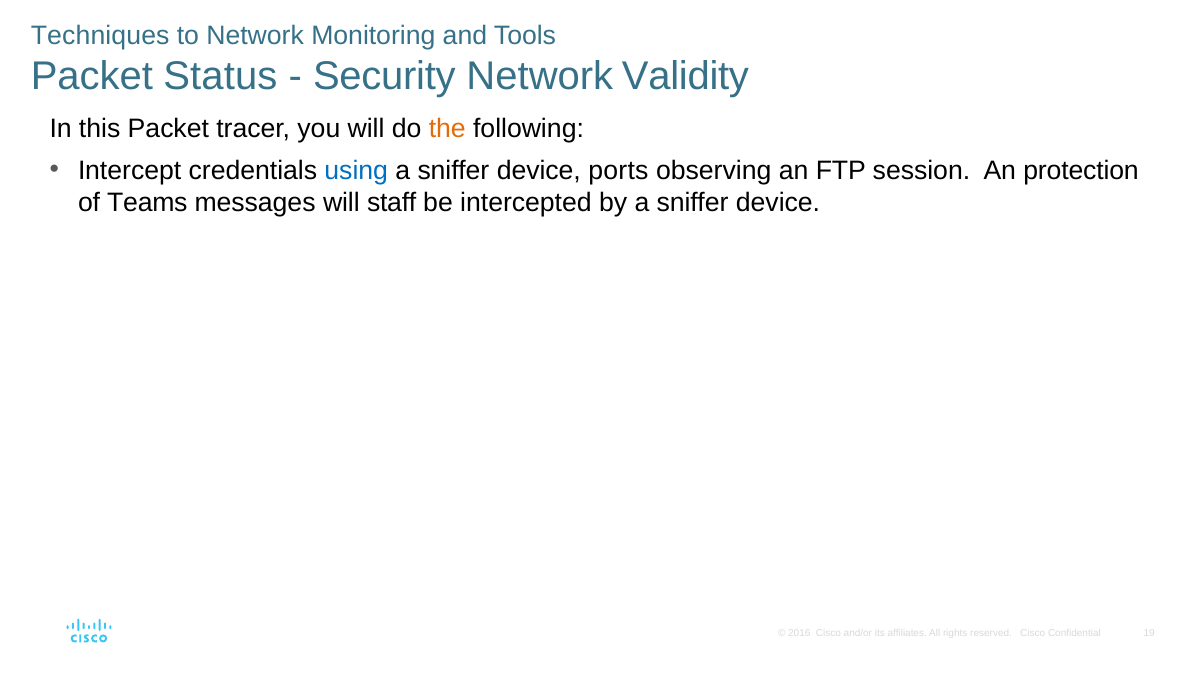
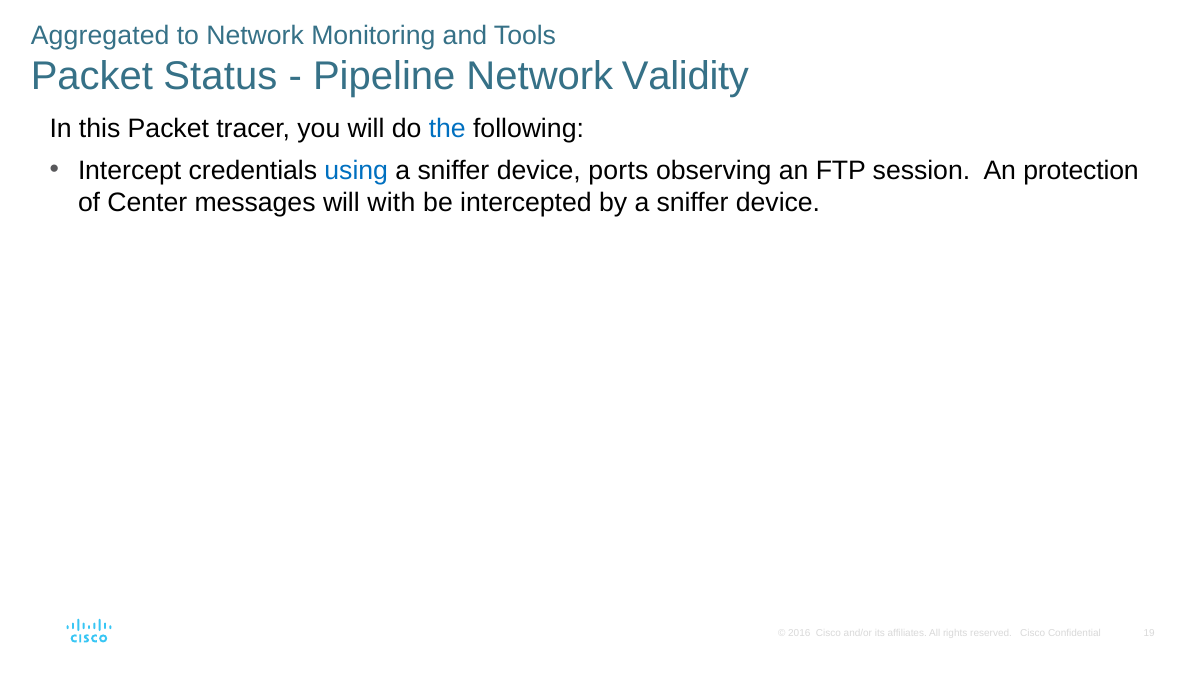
Techniques: Techniques -> Aggregated (100, 36)
Security: Security -> Pipeline (384, 77)
the colour: orange -> blue (447, 129)
Teams: Teams -> Center (147, 203)
staff: staff -> with (391, 203)
